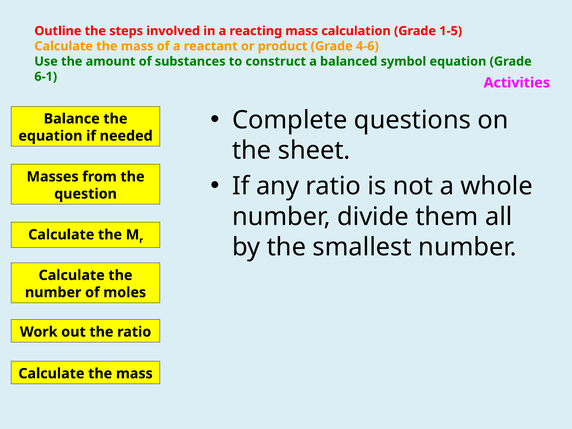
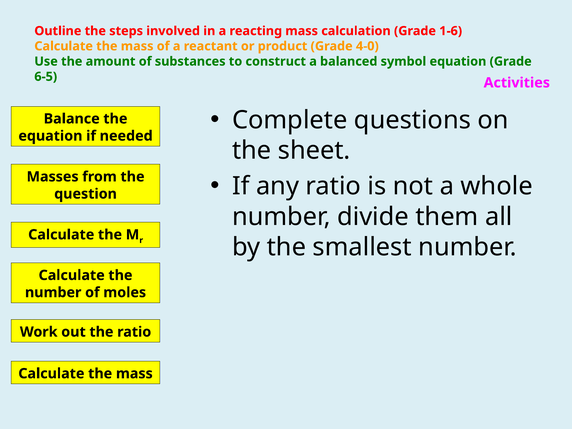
1-5: 1-5 -> 1-6 (451, 31)
4-6: 4-6 -> 4-0 (367, 46)
6-1: 6-1 -> 6-5 (46, 77)
